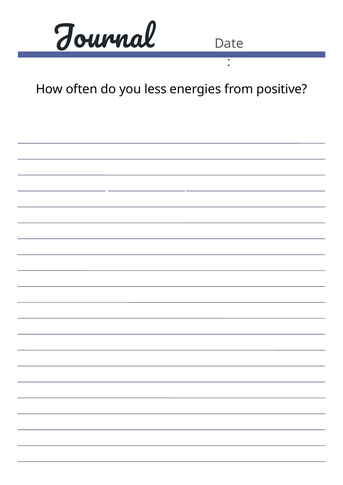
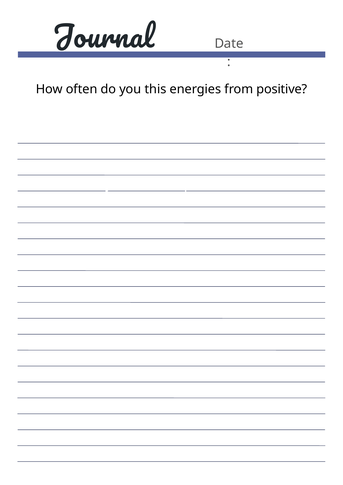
less: less -> this (155, 89)
